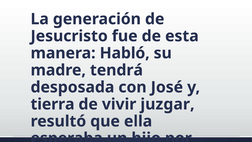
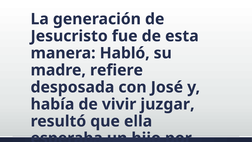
tendrá: tendrá -> refiere (116, 70)
tierra: tierra -> había (52, 104)
